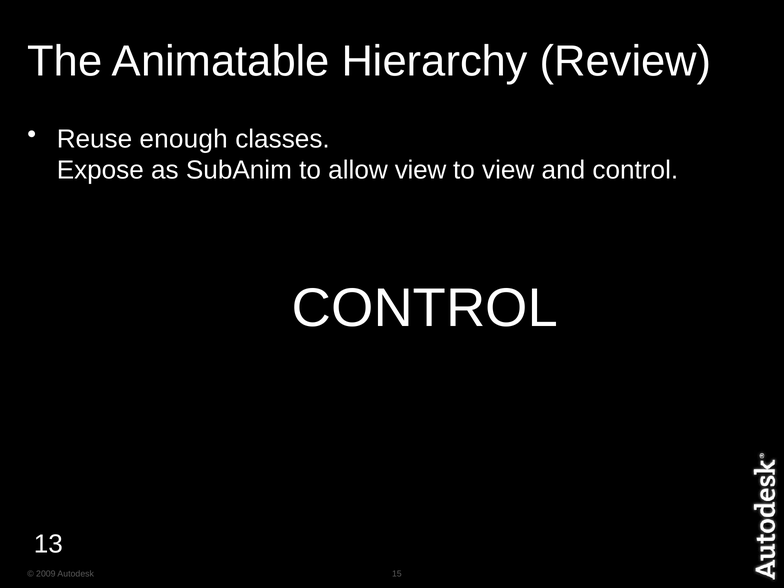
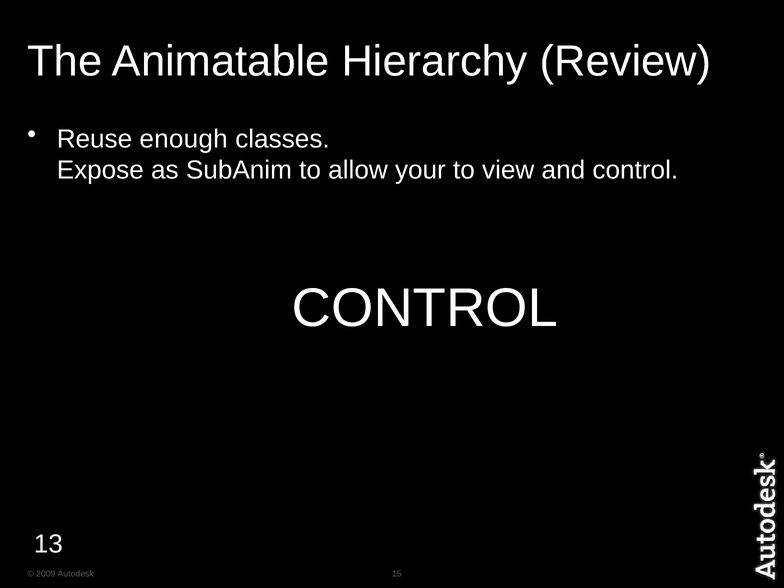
allow view: view -> your (420, 170)
